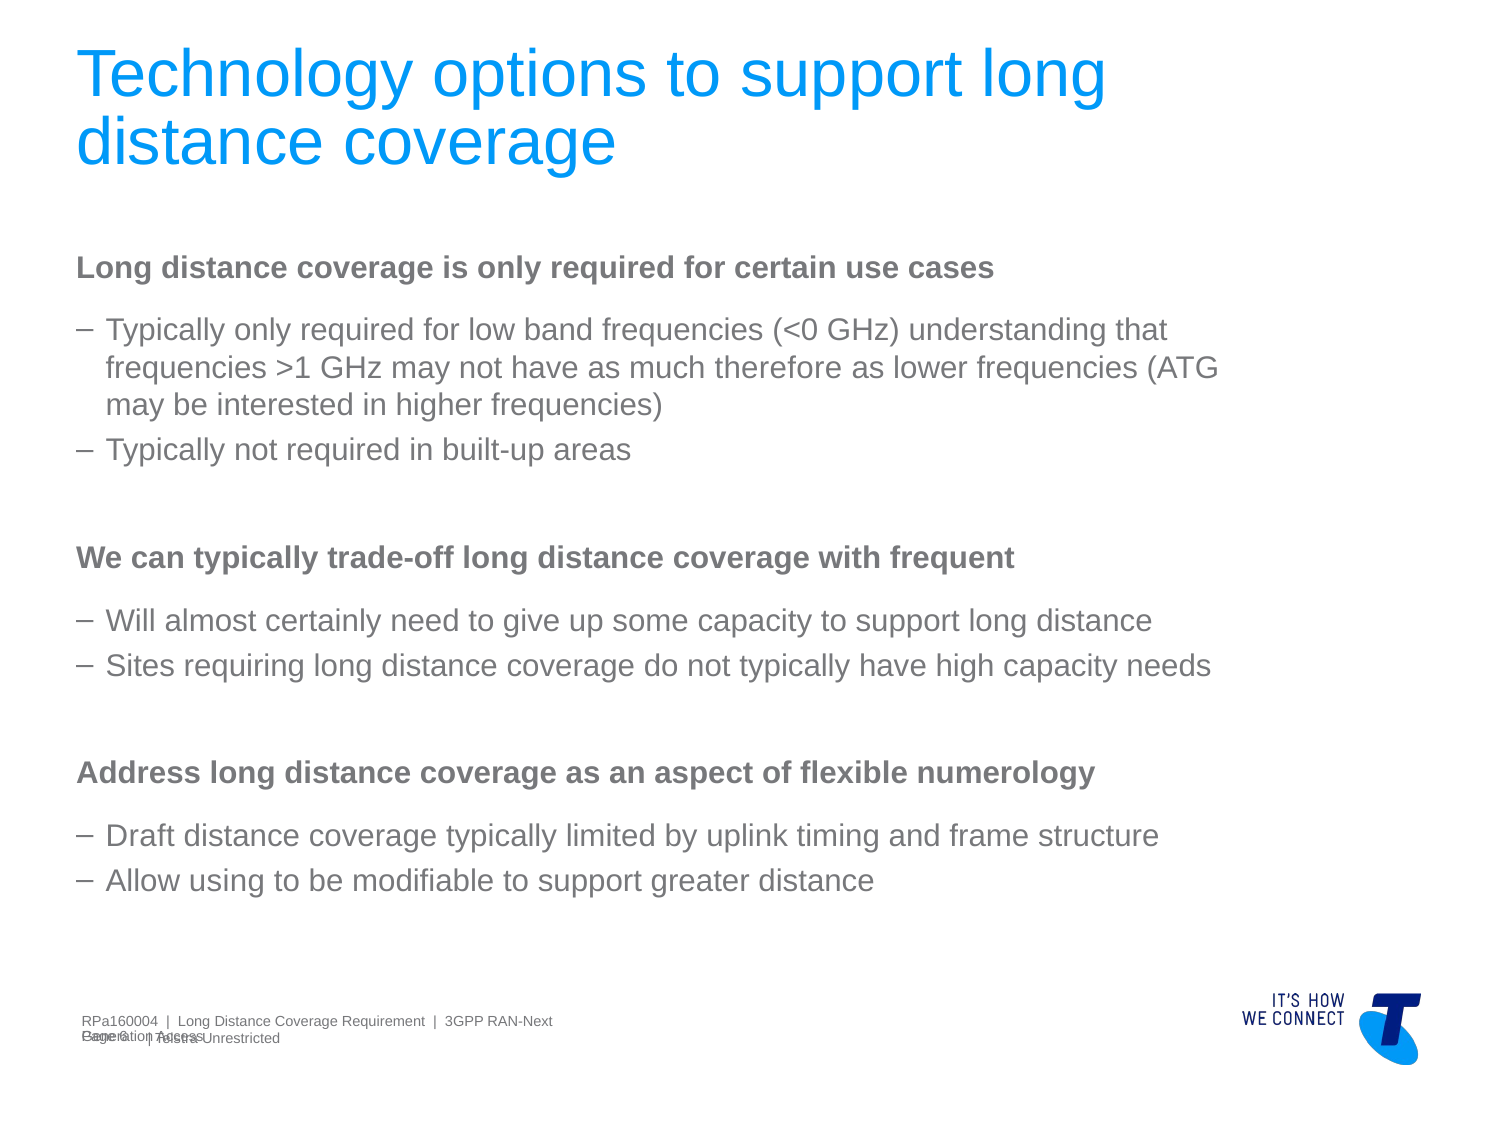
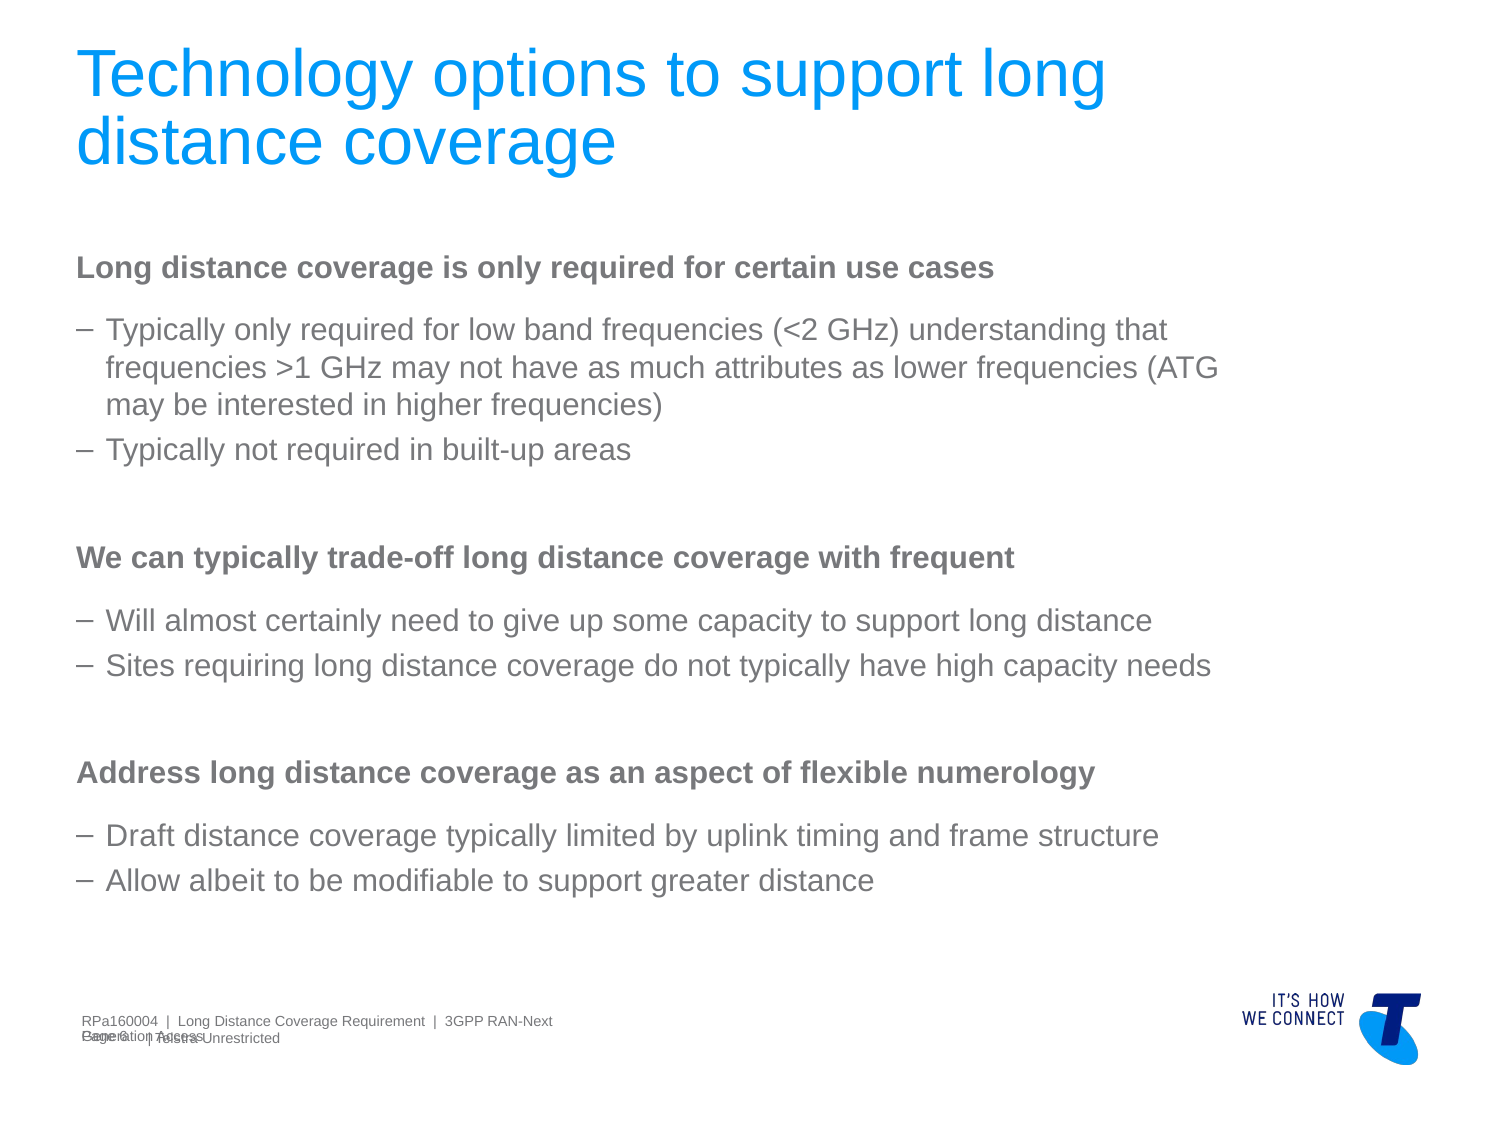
<0: <0 -> <2 (795, 331)
therefore: therefore -> attributes (779, 368)
using: using -> albeit (227, 881)
